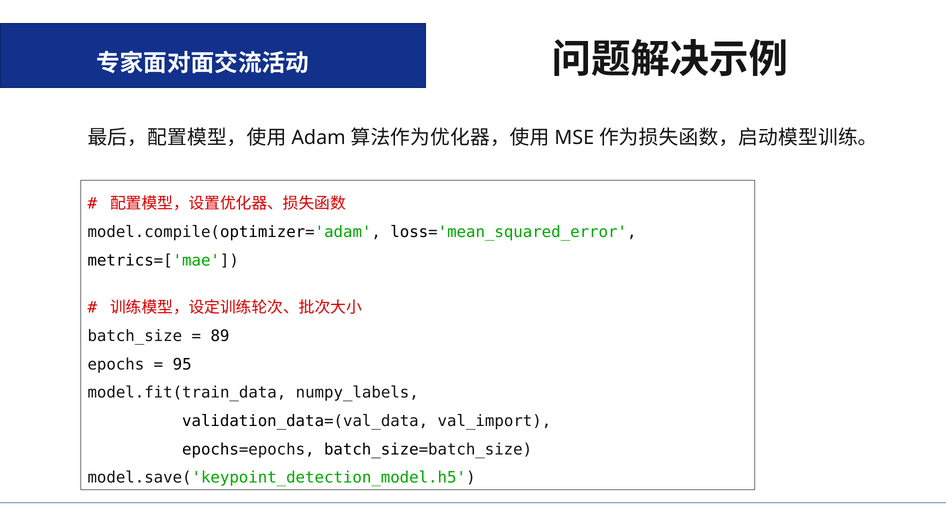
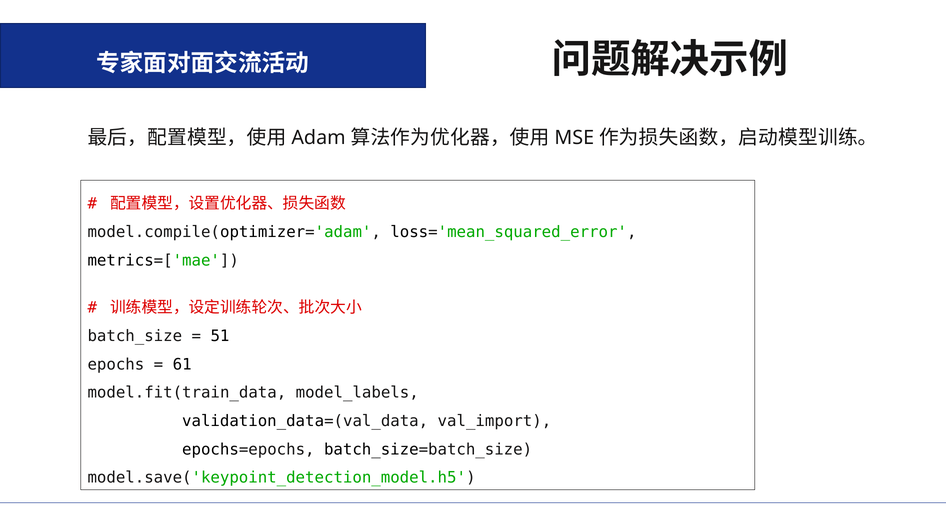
89: 89 -> 51 (220, 336)
95: 95 -> 61 (182, 364)
numpy_labels: numpy_labels -> model_labels (357, 393)
